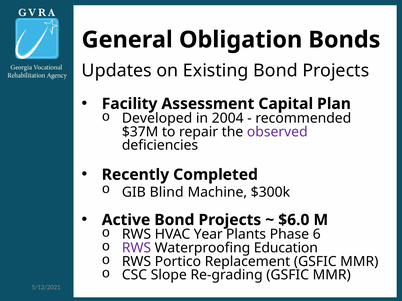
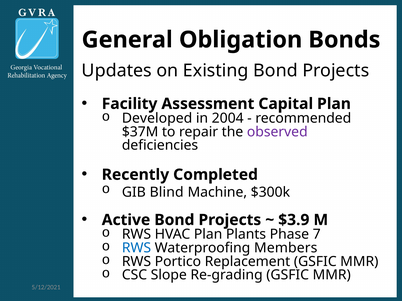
$6.0: $6.0 -> $3.9 (294, 220)
HVAC Year: Year -> Plan (208, 235)
6: 6 -> 7 (317, 235)
RWS colour: purple -> blue (136, 248)
Education: Education -> Members (286, 248)
